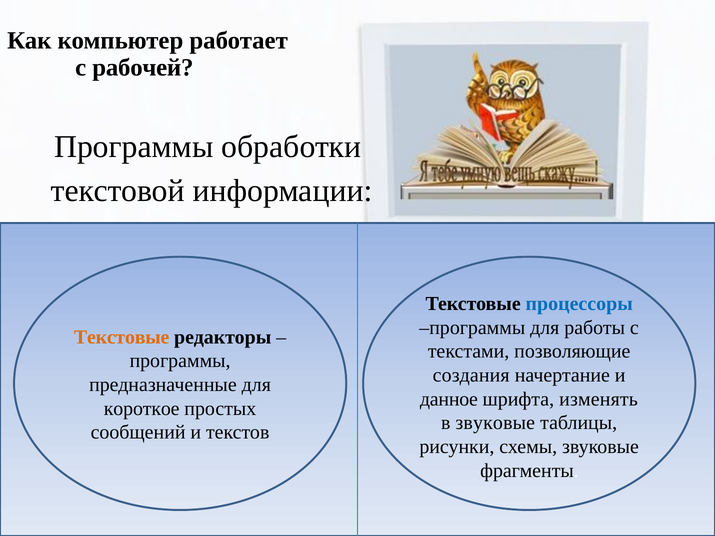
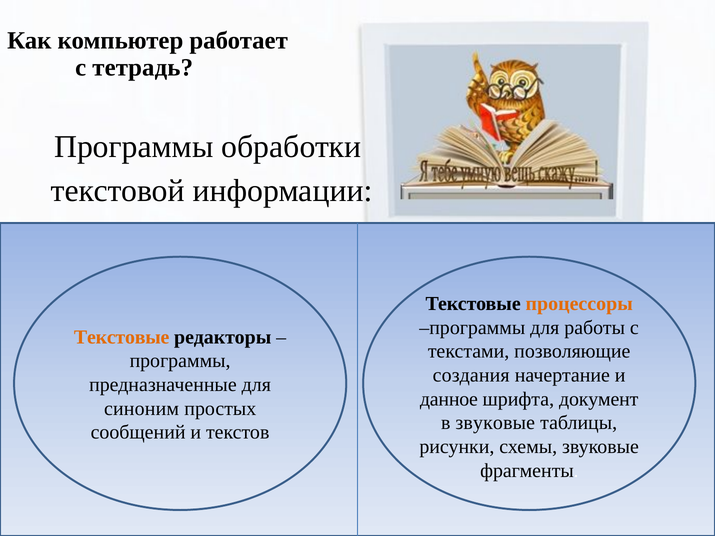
рабочей: рабочей -> тетрадь (143, 67)
процессоры colour: blue -> orange (579, 304)
изменять: изменять -> документ (599, 399)
короткое: короткое -> синоним (142, 409)
